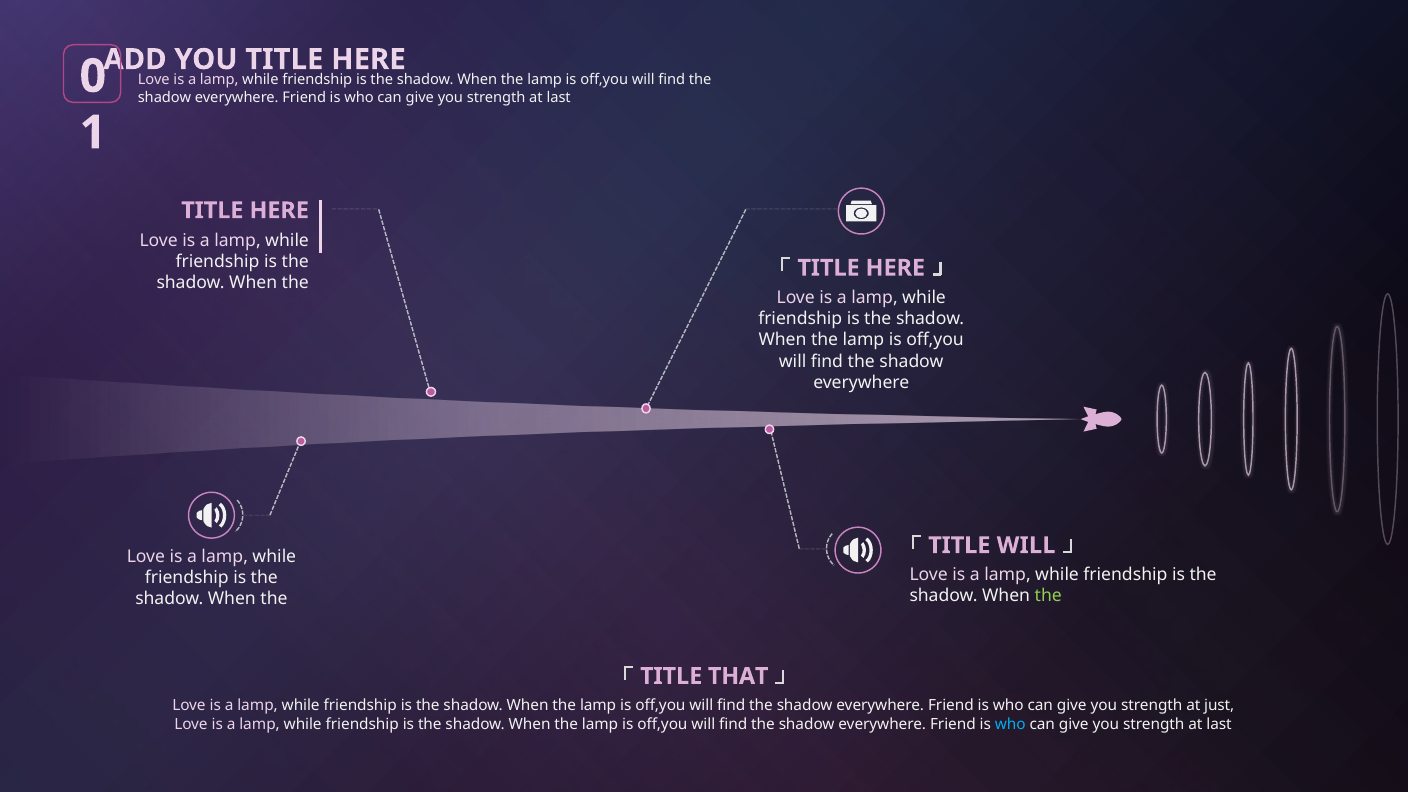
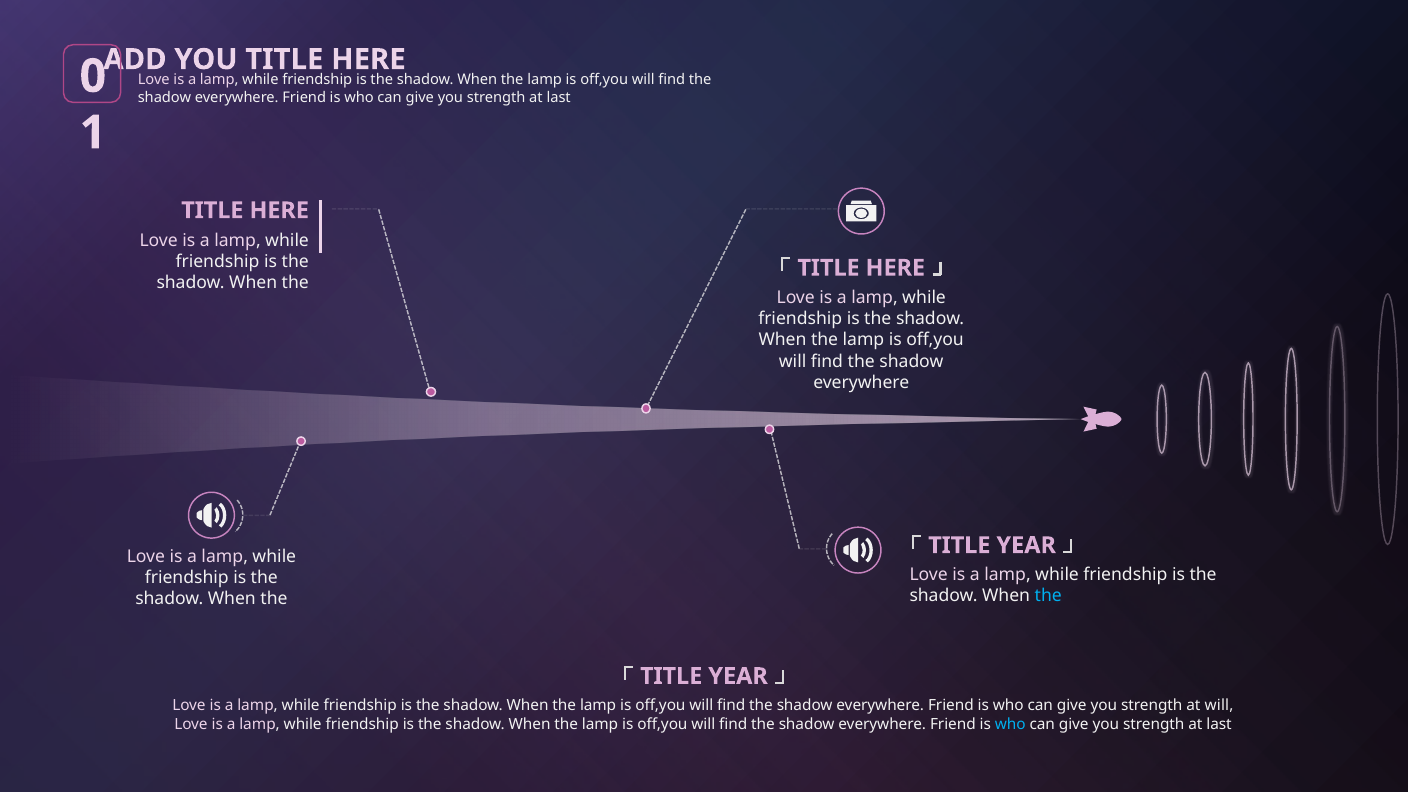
WILL: WILL -> YEAR (1026, 545)
the colour: light green -> light blue (1048, 596)
THAT: THAT -> YEAR (738, 676)
at just: just -> will (1219, 706)
